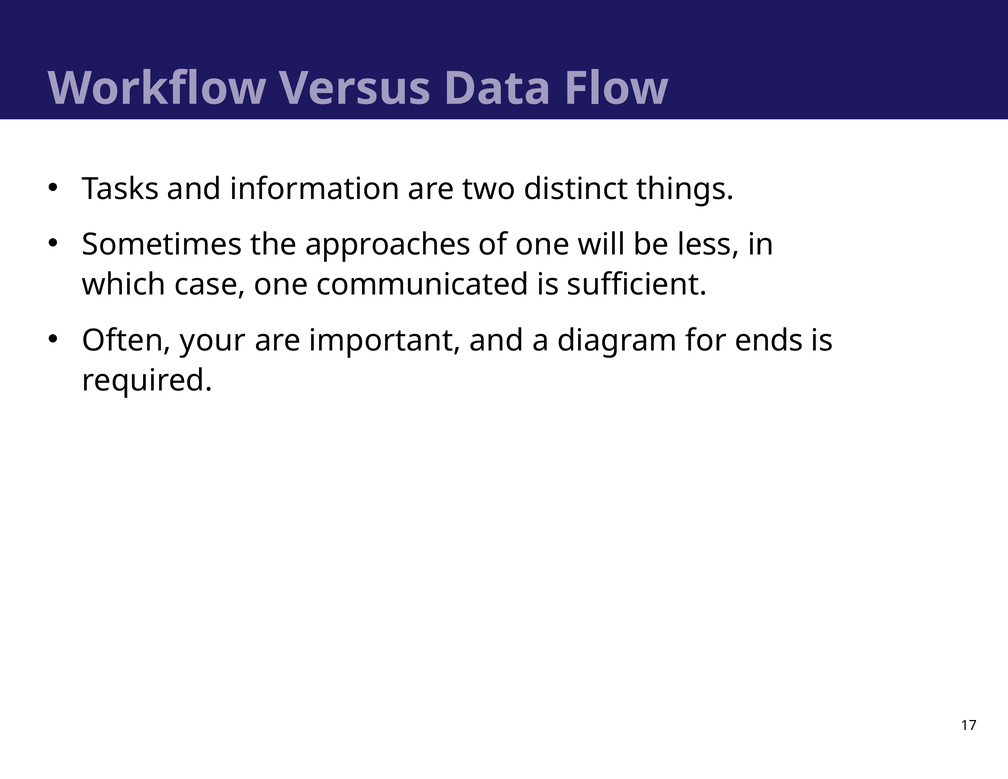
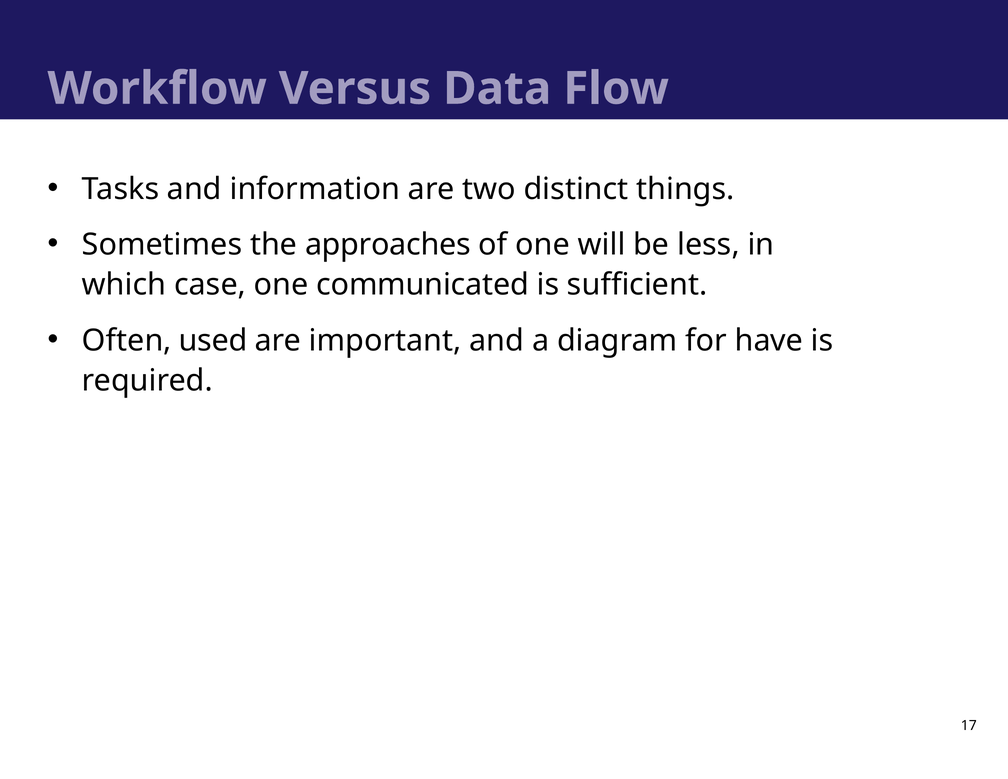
your: your -> used (213, 340)
ends: ends -> have (769, 340)
